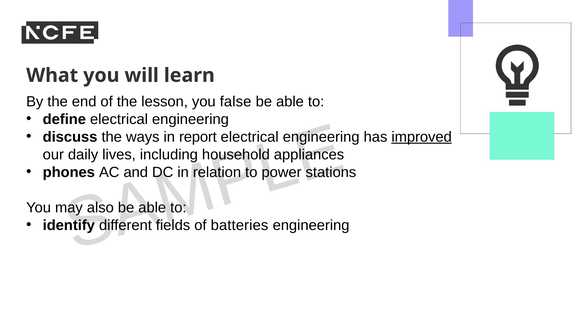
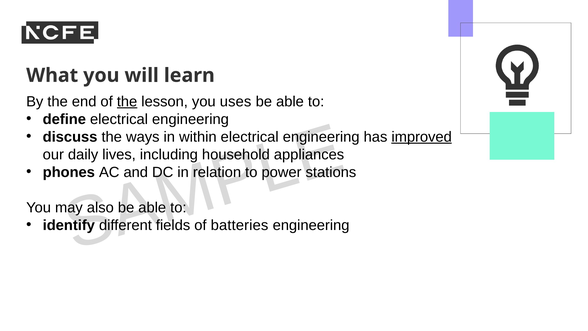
the underline: none -> present (127, 102)
false: false -> uses (236, 102)
report: report -> within (198, 137)
